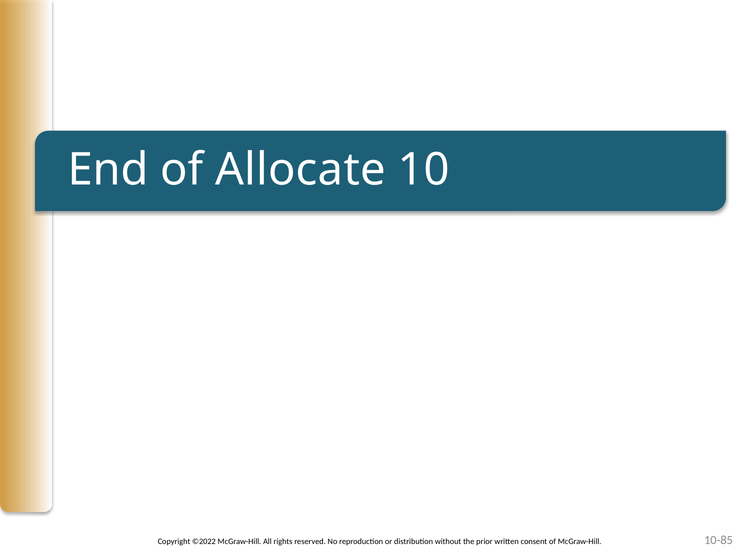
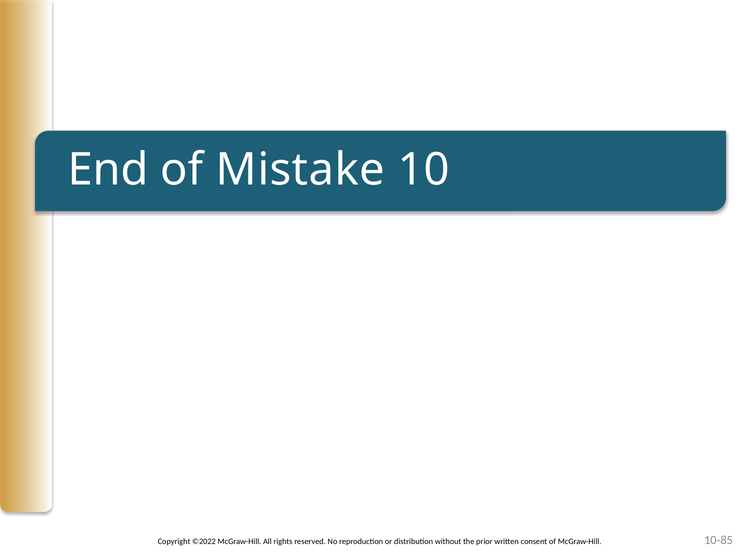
Allocate: Allocate -> Mistake (300, 170)
